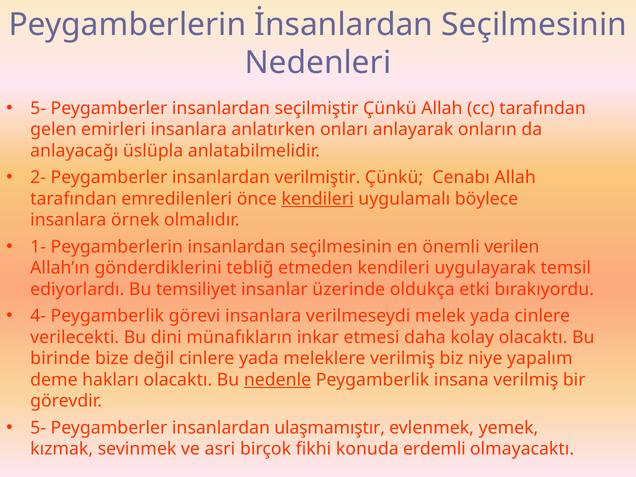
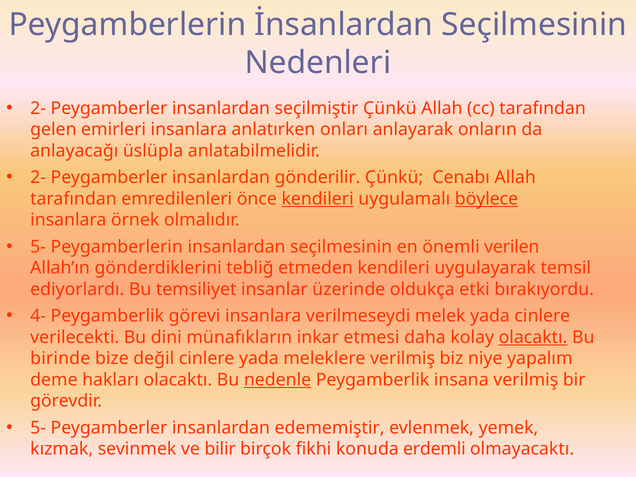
5-: 5- -> 2- (38, 108)
verilmiştir: verilmiştir -> gönderilir (318, 178)
böylece underline: none -> present (486, 199)
1-: 1- -> 5- (38, 247)
olacaktı underline: none -> present (533, 337)
ulaşmamıştır: ulaşmamıştır -> edememiştir (330, 428)
asri: asri -> bilir (220, 449)
